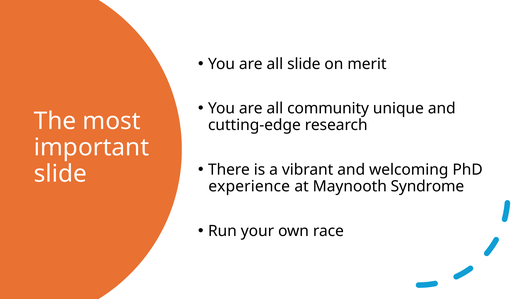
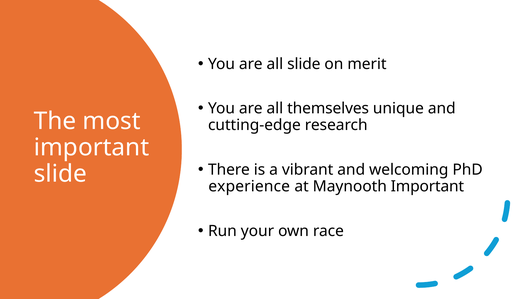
community: community -> themselves (328, 109)
Maynooth Syndrome: Syndrome -> Important (427, 187)
